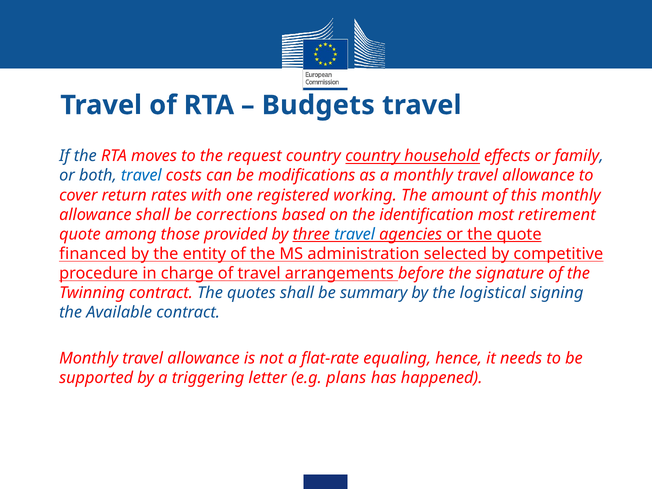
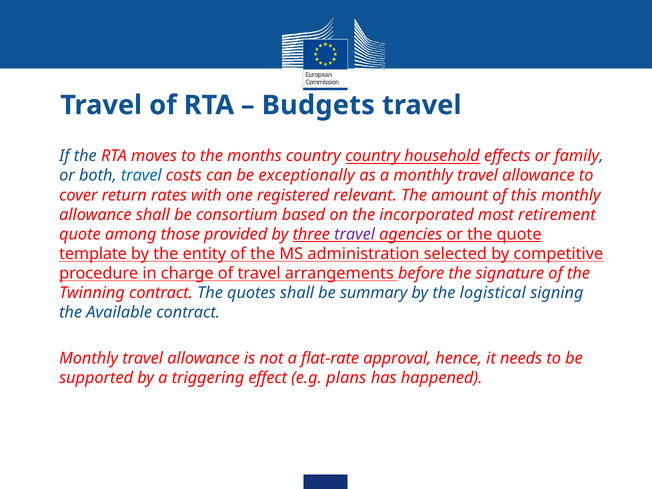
request: request -> months (254, 156)
modifications: modifications -> exceptionally (307, 176)
working: working -> relevant (365, 195)
corrections: corrections -> consortium (237, 215)
identification: identification -> incorporated (427, 215)
travel colour: blue -> purple (355, 234)
financed: financed -> template (93, 254)
equaling: equaling -> approval (397, 358)
letter: letter -> effect (268, 378)
